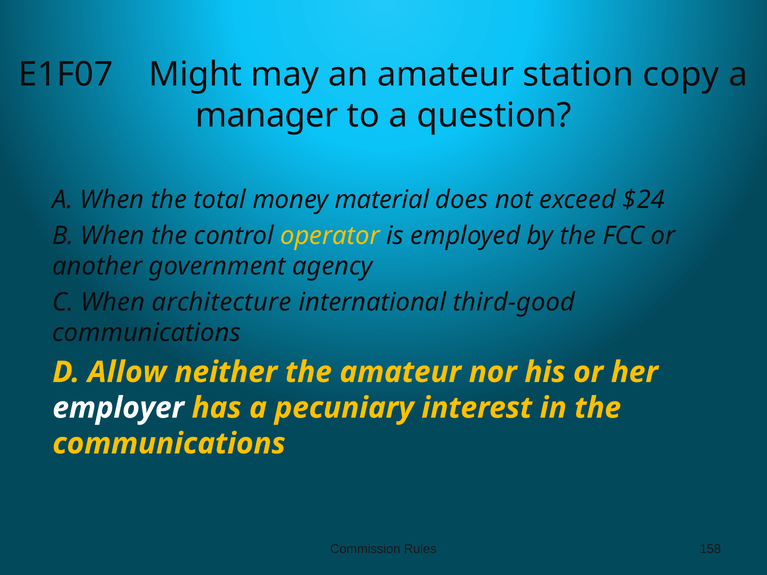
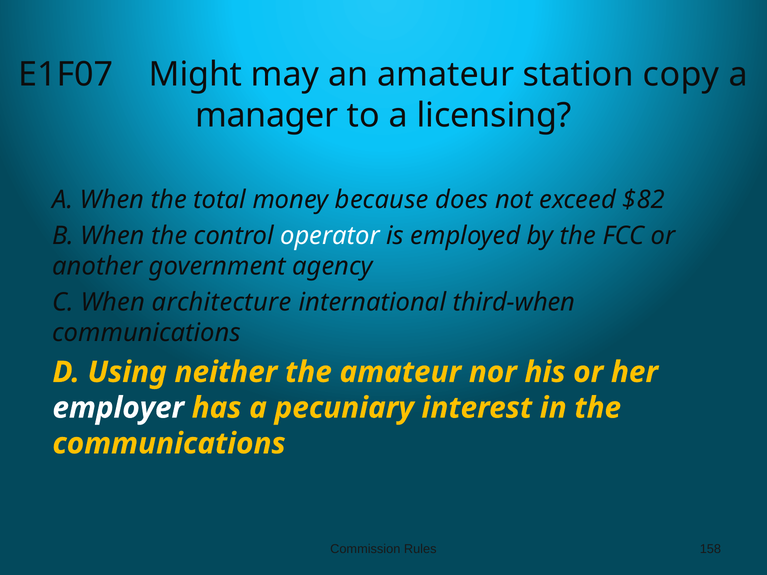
question: question -> licensing (494, 115)
material: material -> because (382, 200)
$24: $24 -> $82 (644, 200)
operator colour: yellow -> white (330, 236)
third-good: third-good -> third-when (514, 302)
Allow: Allow -> Using (127, 372)
